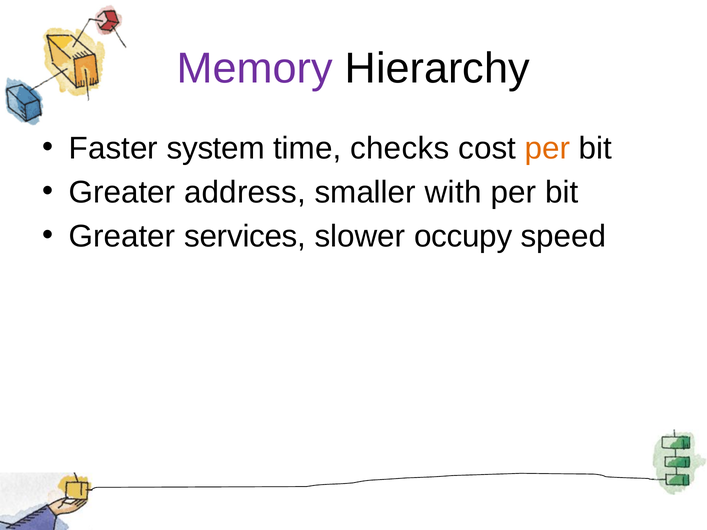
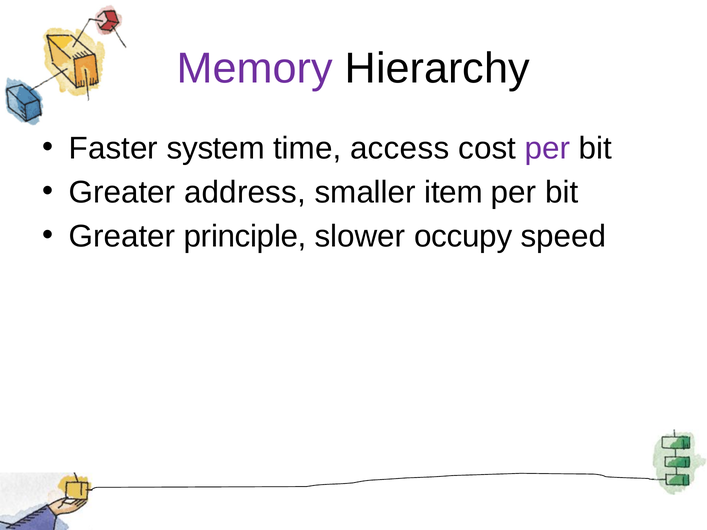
checks: checks -> access (400, 148)
per colour: orange -> purple (547, 148)
with: with -> item (454, 192)
services: services -> principle (245, 236)
